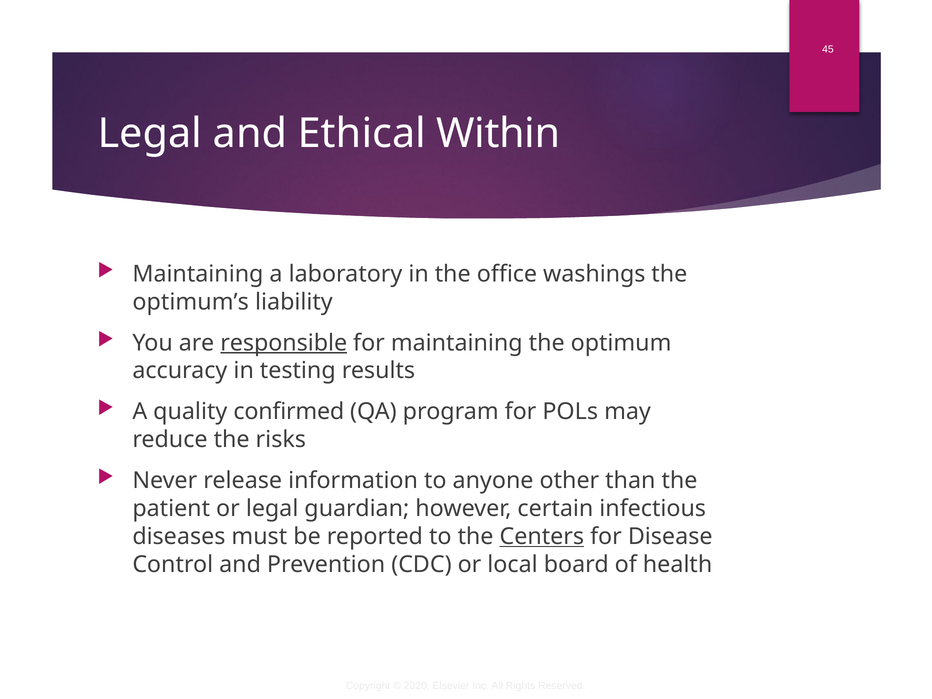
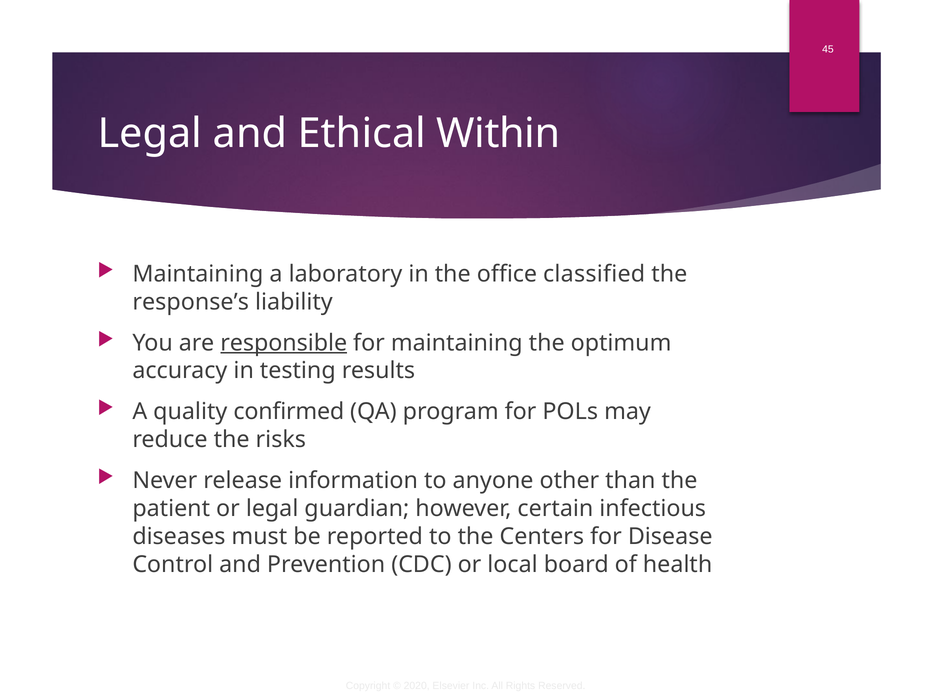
washings: washings -> classified (594, 274)
optimum’s: optimum’s -> response’s (191, 302)
Centers underline: present -> none (542, 537)
